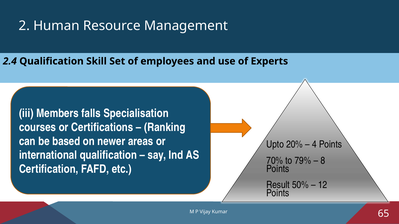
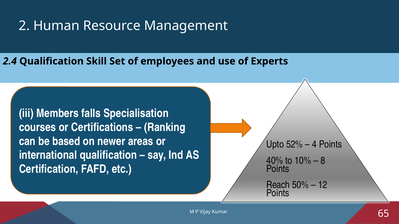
20%: 20% -> 52% (294, 145)
70%: 70% -> 40% (275, 161)
79%: 79% -> 10% (303, 161)
Result: Result -> Reach (278, 185)
